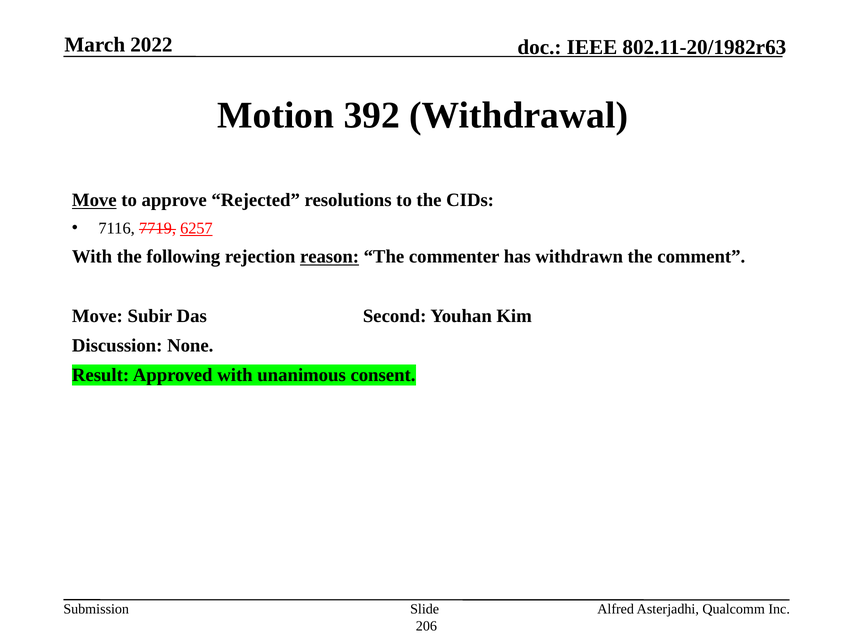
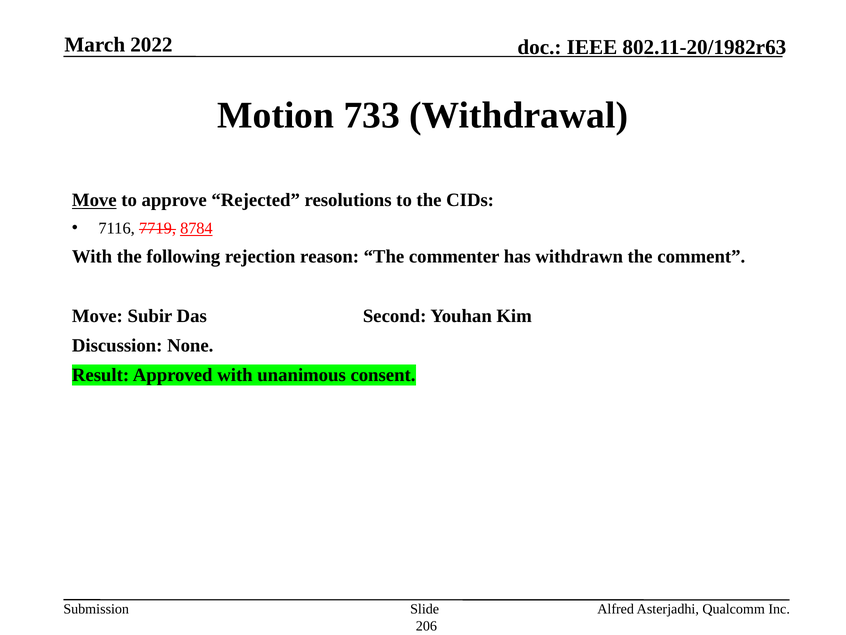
392: 392 -> 733 (372, 115)
6257: 6257 -> 8784 (196, 228)
reason underline: present -> none (330, 257)
